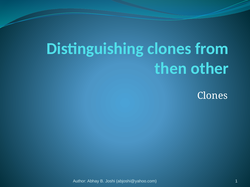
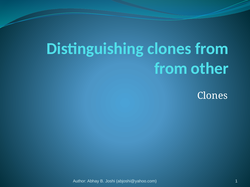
then: then -> from (171, 69)
